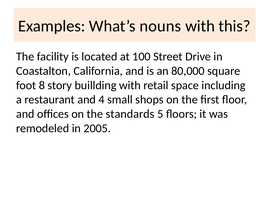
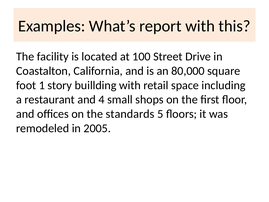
nouns: nouns -> report (160, 26)
8: 8 -> 1 (42, 85)
